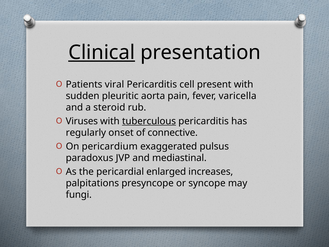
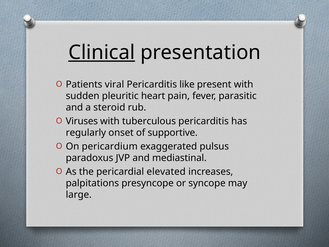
cell: cell -> like (187, 84)
aorta: aorta -> heart (153, 96)
varicella: varicella -> parasitic (238, 96)
tuberculous underline: present -> none (149, 121)
connective: connective -> supportive (173, 133)
enlarged: enlarged -> elevated (166, 172)
fungi: fungi -> large (79, 195)
